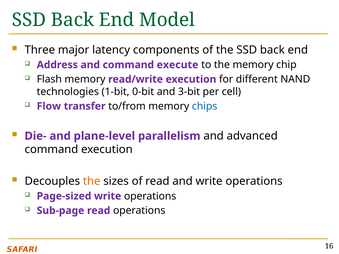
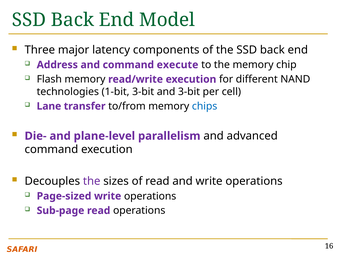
1-bit 0-bit: 0-bit -> 3-bit (143, 92)
Flow: Flow -> Lane (49, 106)
the colour: orange -> purple (92, 181)
